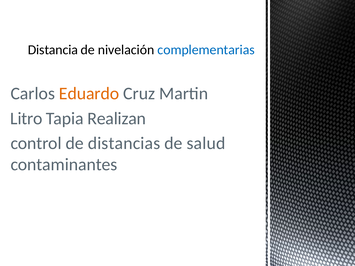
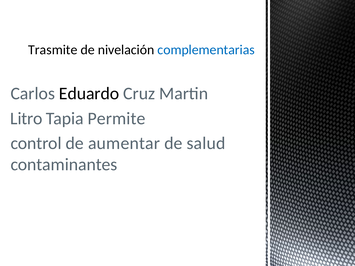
Distancia: Distancia -> Trasmite (53, 50)
Eduardo colour: orange -> black (89, 94)
Realizan: Realizan -> Permite (117, 119)
distancias: distancias -> aumentar (124, 143)
